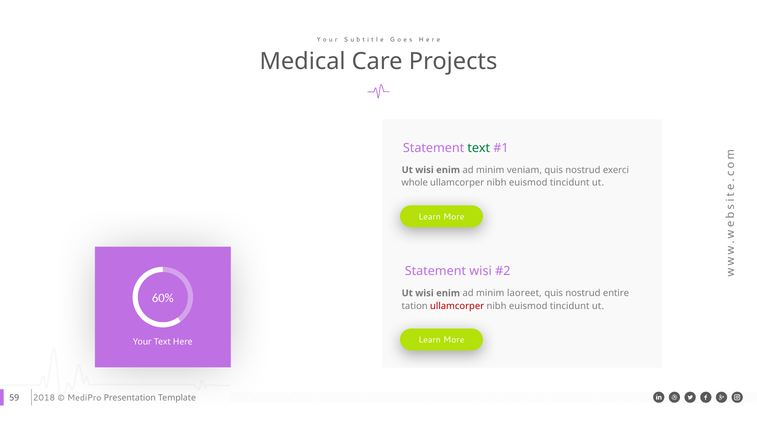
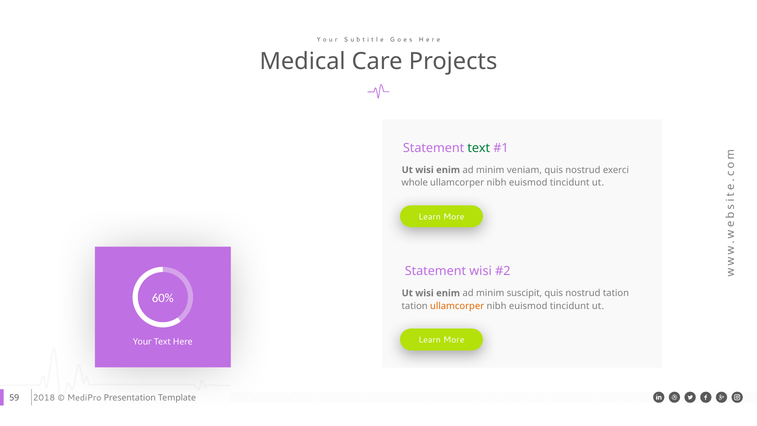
laoreet: laoreet -> suscipit (524, 293)
nostrud entire: entire -> tation (616, 293)
ullamcorper colour: red -> orange (457, 306)
